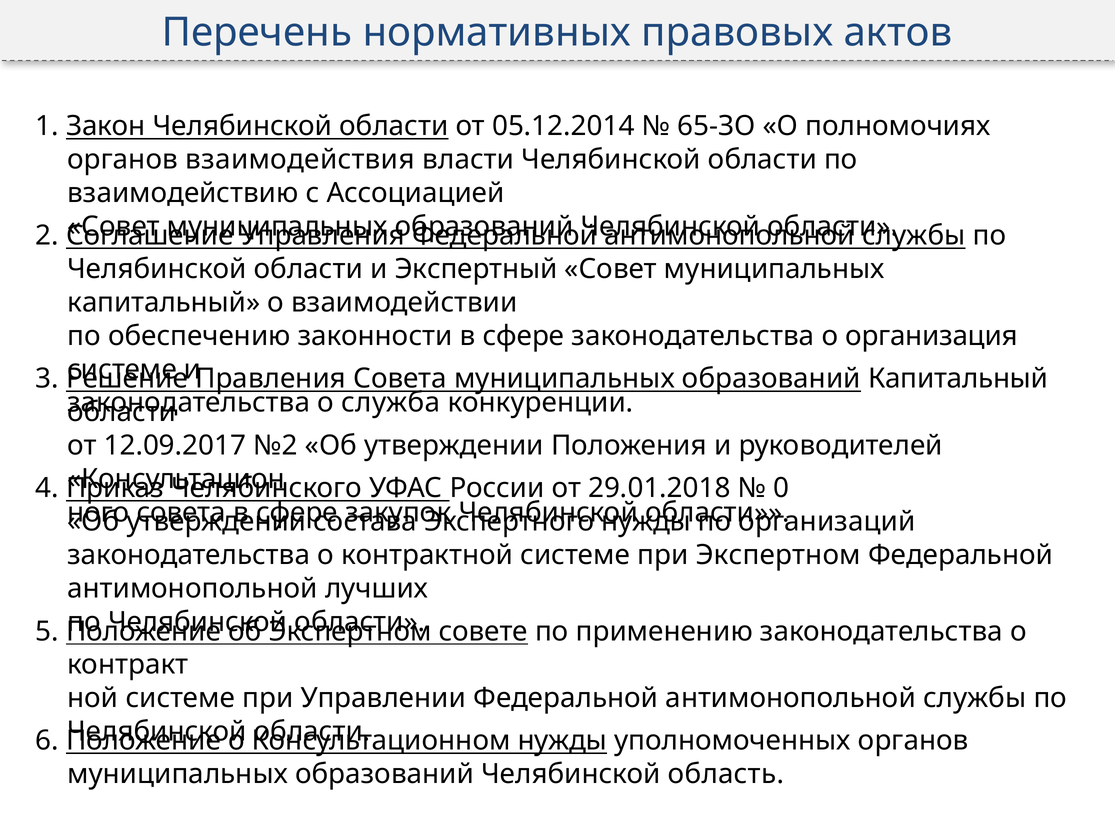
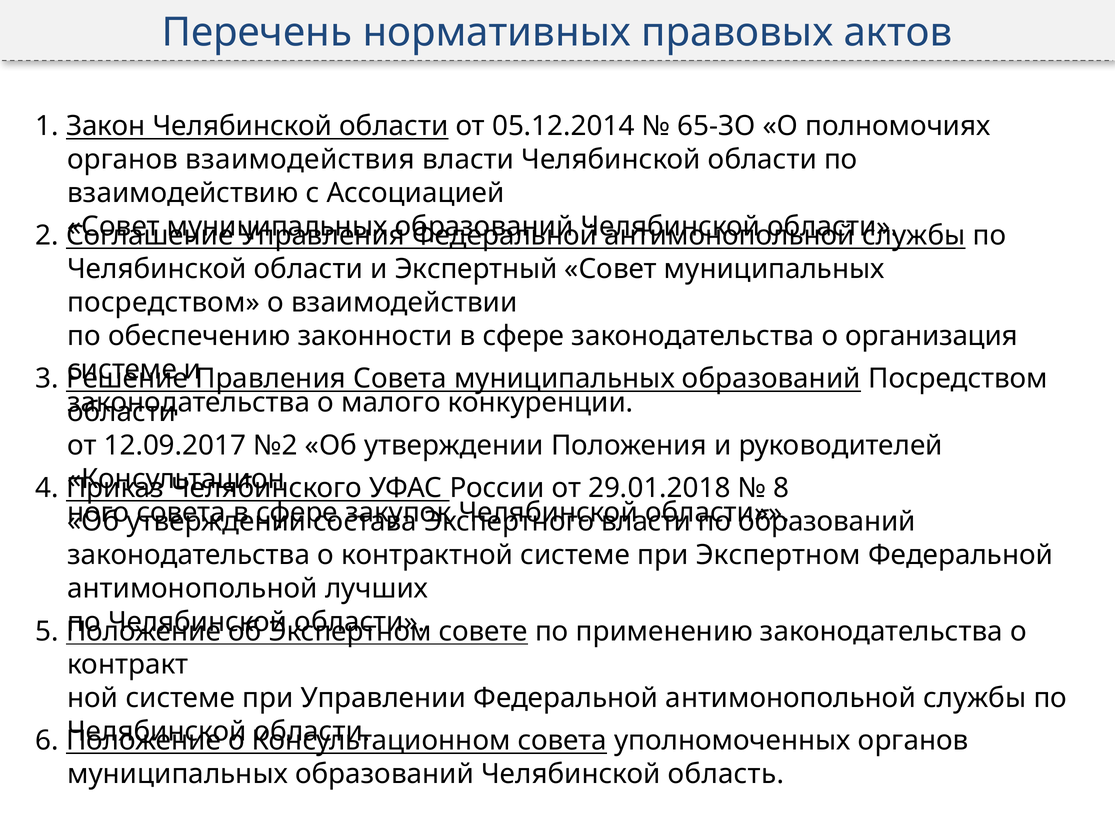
капитальный: капитальный -> посредством (164, 303)
образований Капитальный: Капитальный -> Посредством (958, 379)
служба: служба -> малого (391, 403)
0: 0 -> 8 (781, 488)
нужды: нужды -> власти (646, 522)
организаций: организаций -> образований (827, 522)
нужды: нужды -> совета (562, 741)
